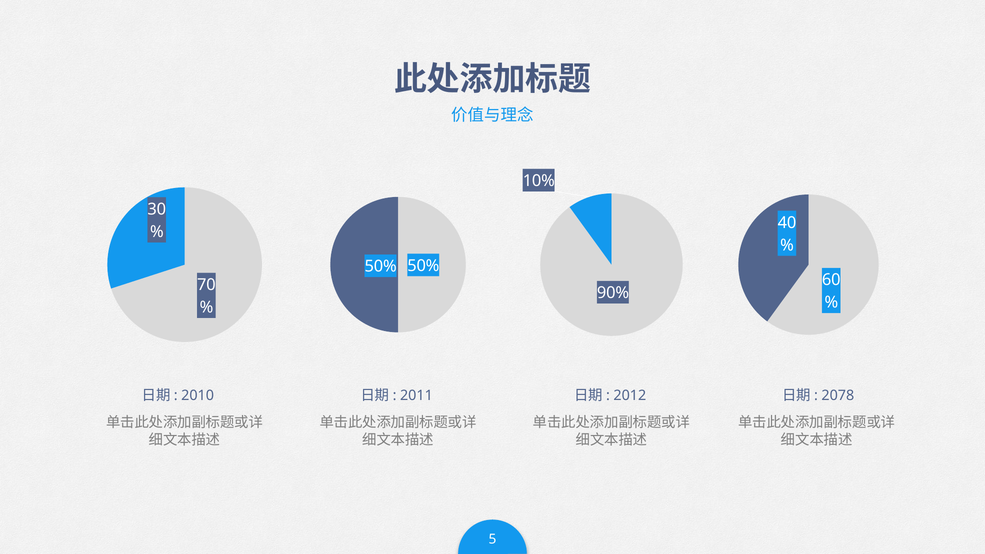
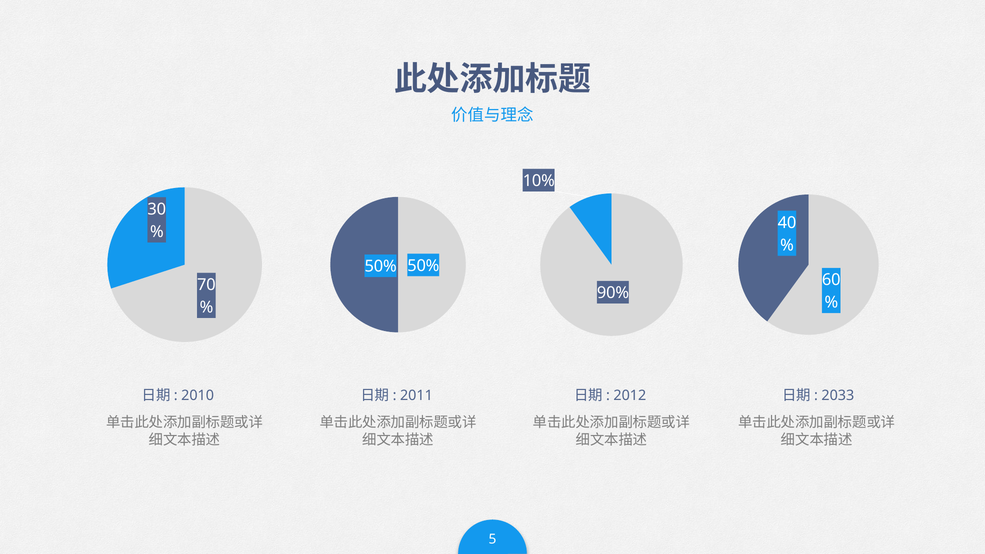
2078: 2078 -> 2033 (838, 396)
